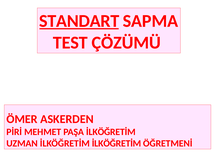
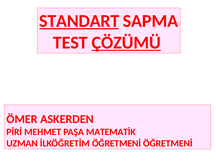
ÇÖZÜMÜ underline: none -> present (126, 43)
PAŞA İLKÖĞRETİM: İLKÖĞRETİM -> MATEMATİK (111, 132)
İLKÖĞRETİM İLKÖĞRETİM: İLKÖĞRETİM -> ÖĞRETMENİ (116, 143)
